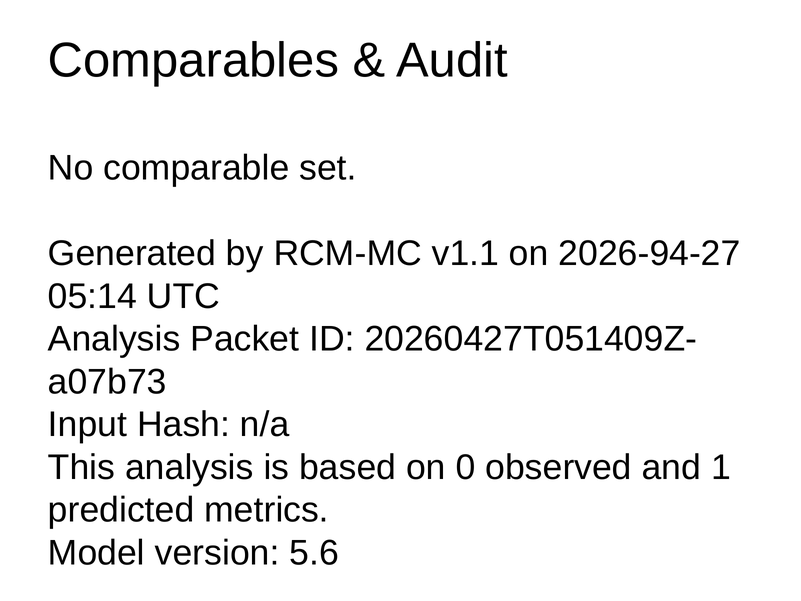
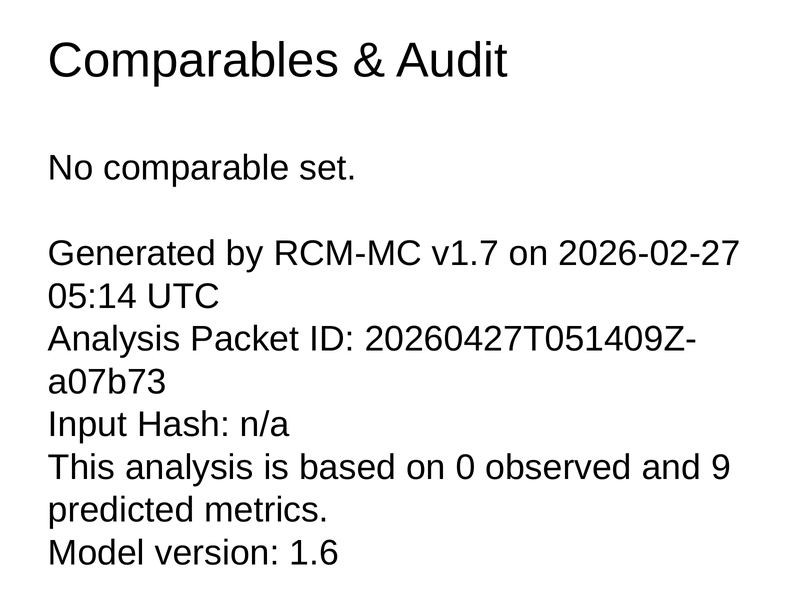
v1.1: v1.1 -> v1.7 (465, 253)
2026-94-27: 2026-94-27 -> 2026-02-27 (650, 253)
1: 1 -> 9 (721, 467)
5.6: 5.6 -> 1.6 (314, 553)
